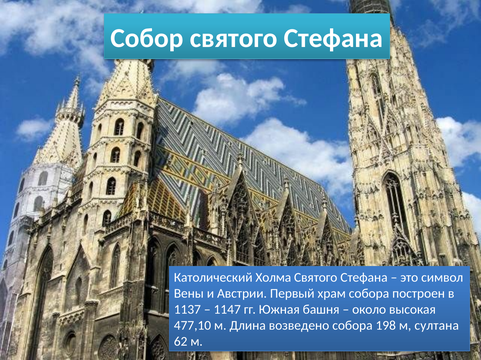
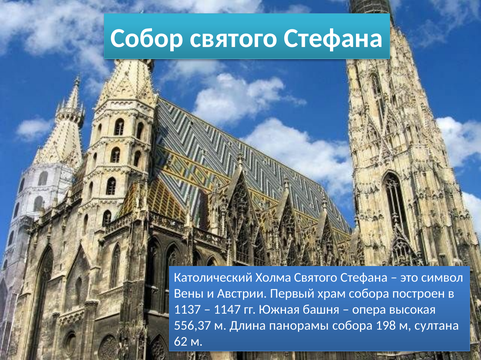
около: около -> опера (369, 310)
477,10: 477,10 -> 556,37 (192, 326)
возведено: возведено -> панорамы (299, 326)
